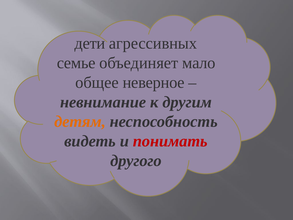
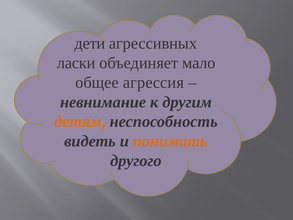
семье: семье -> ласки (76, 63)
неверное: неверное -> агрессия (153, 82)
понимать colour: red -> orange (170, 141)
